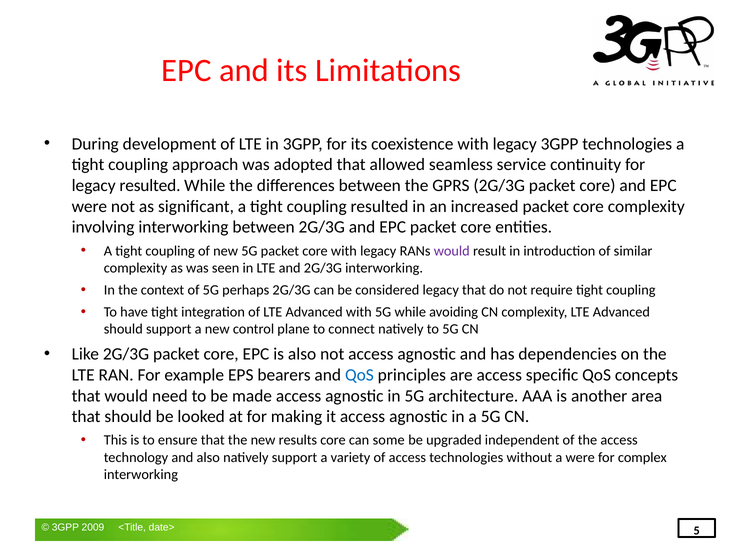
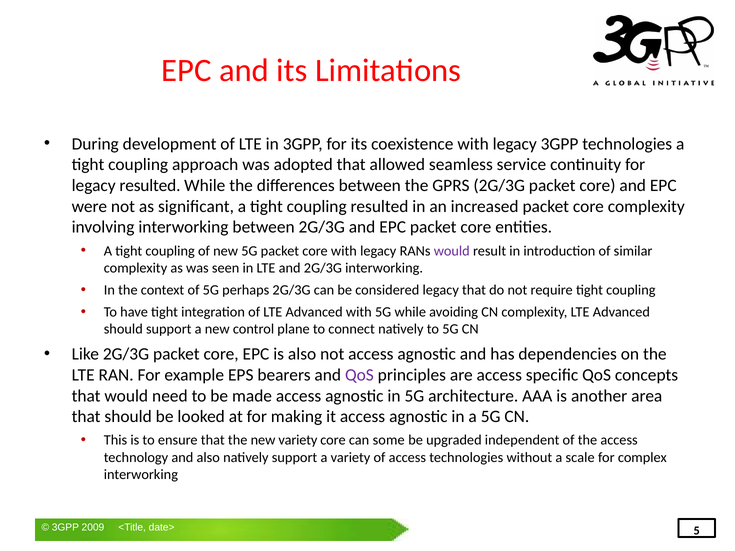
QoS colour: blue -> purple (359, 375)
new results: results -> variety (298, 440)
a were: were -> scale (580, 458)
